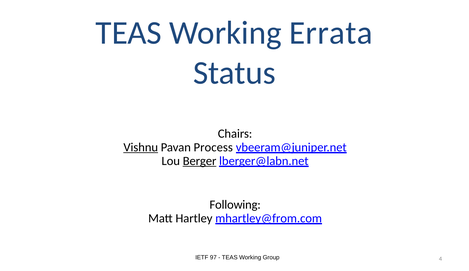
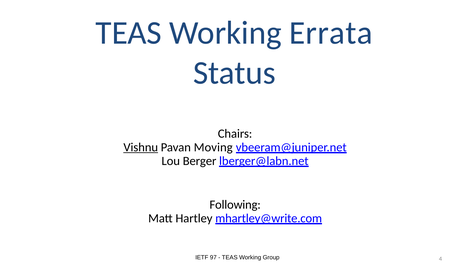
Process: Process -> Moving (213, 147)
Berger underline: present -> none (200, 161)
mhartley@from.com: mhartley@from.com -> mhartley@write.com (269, 218)
